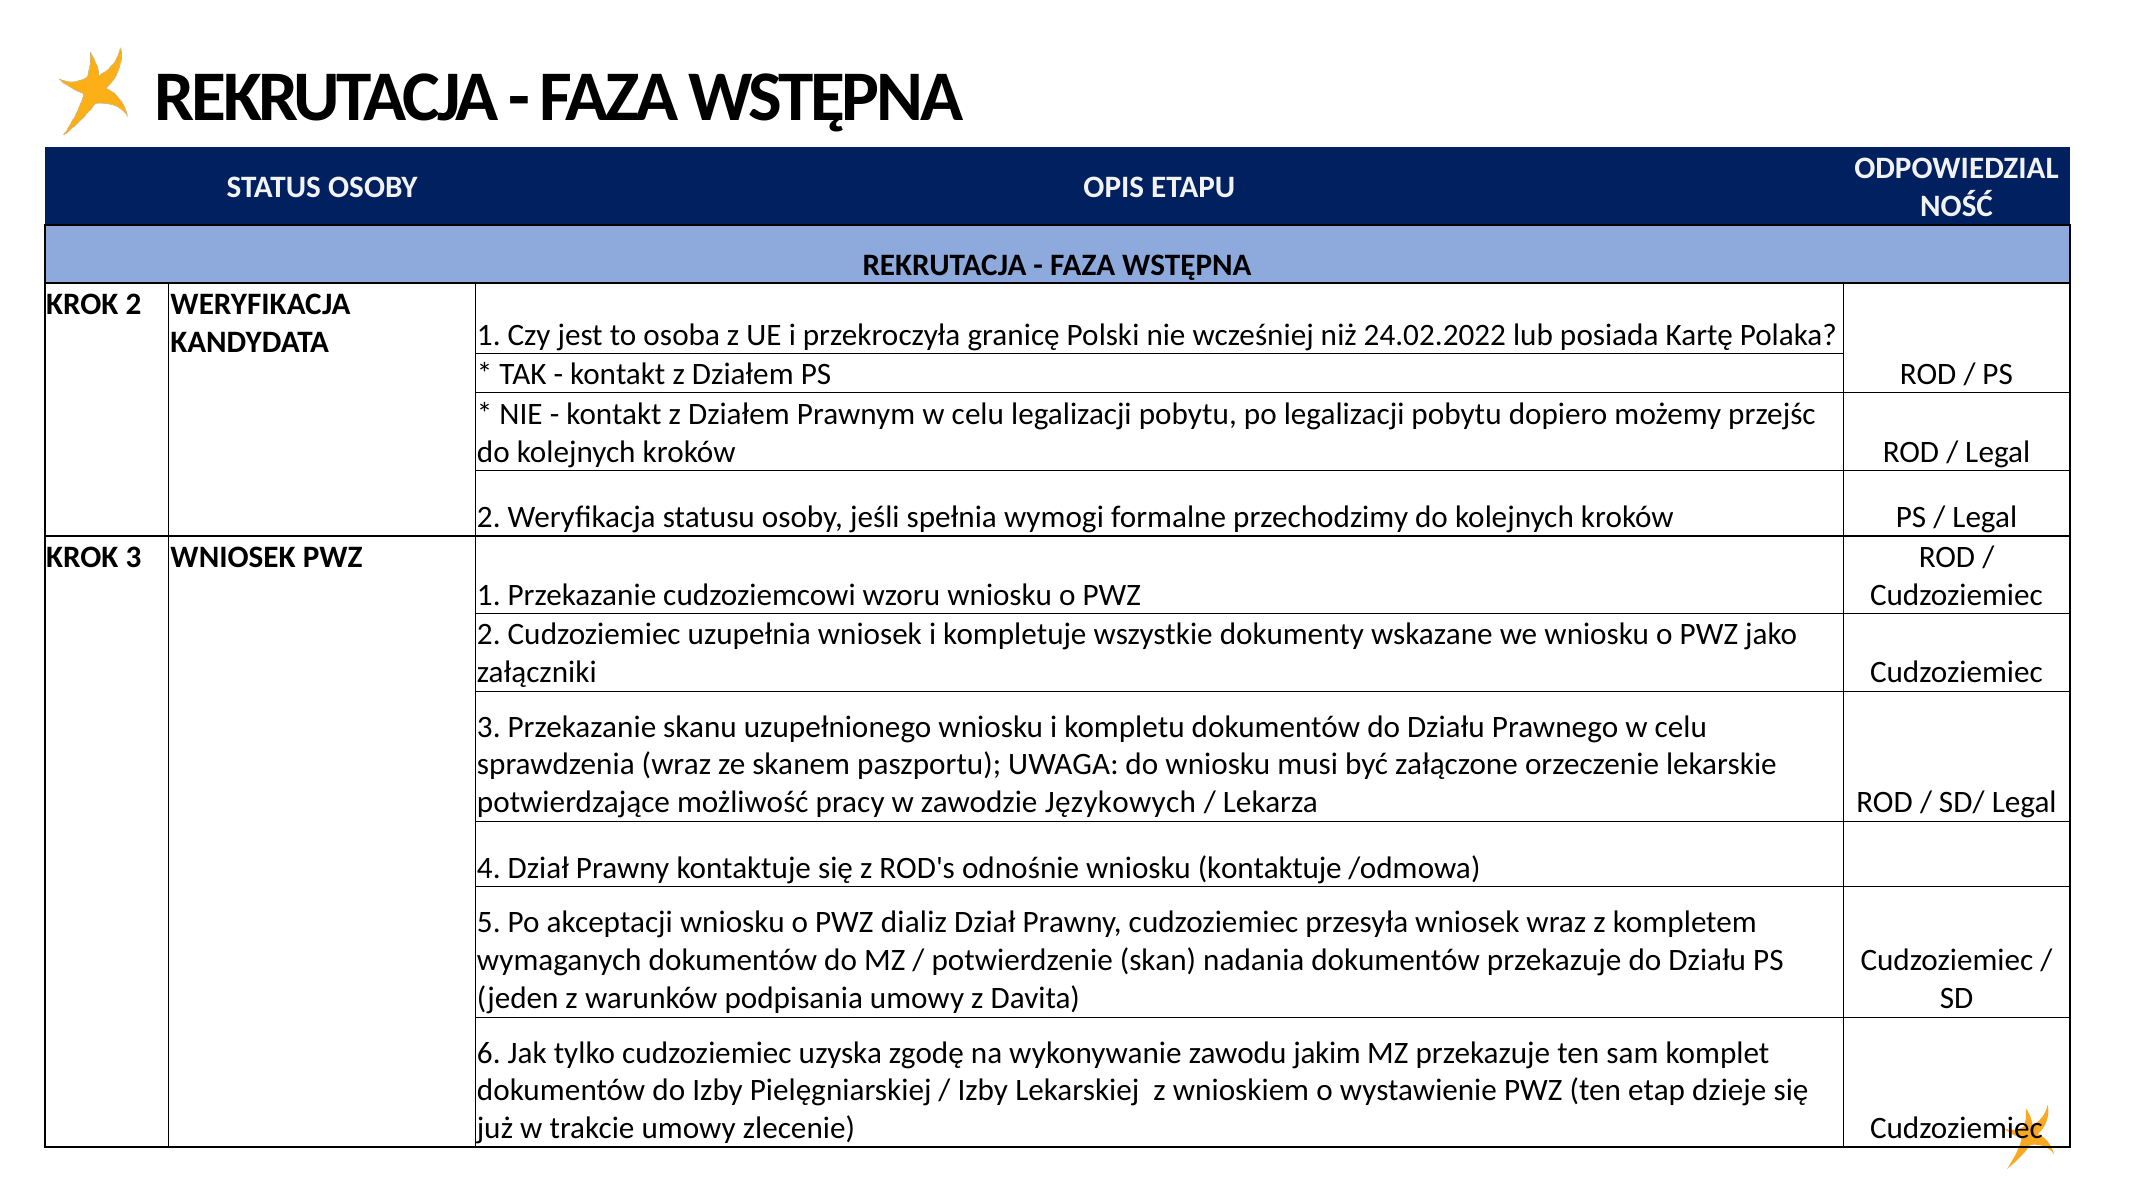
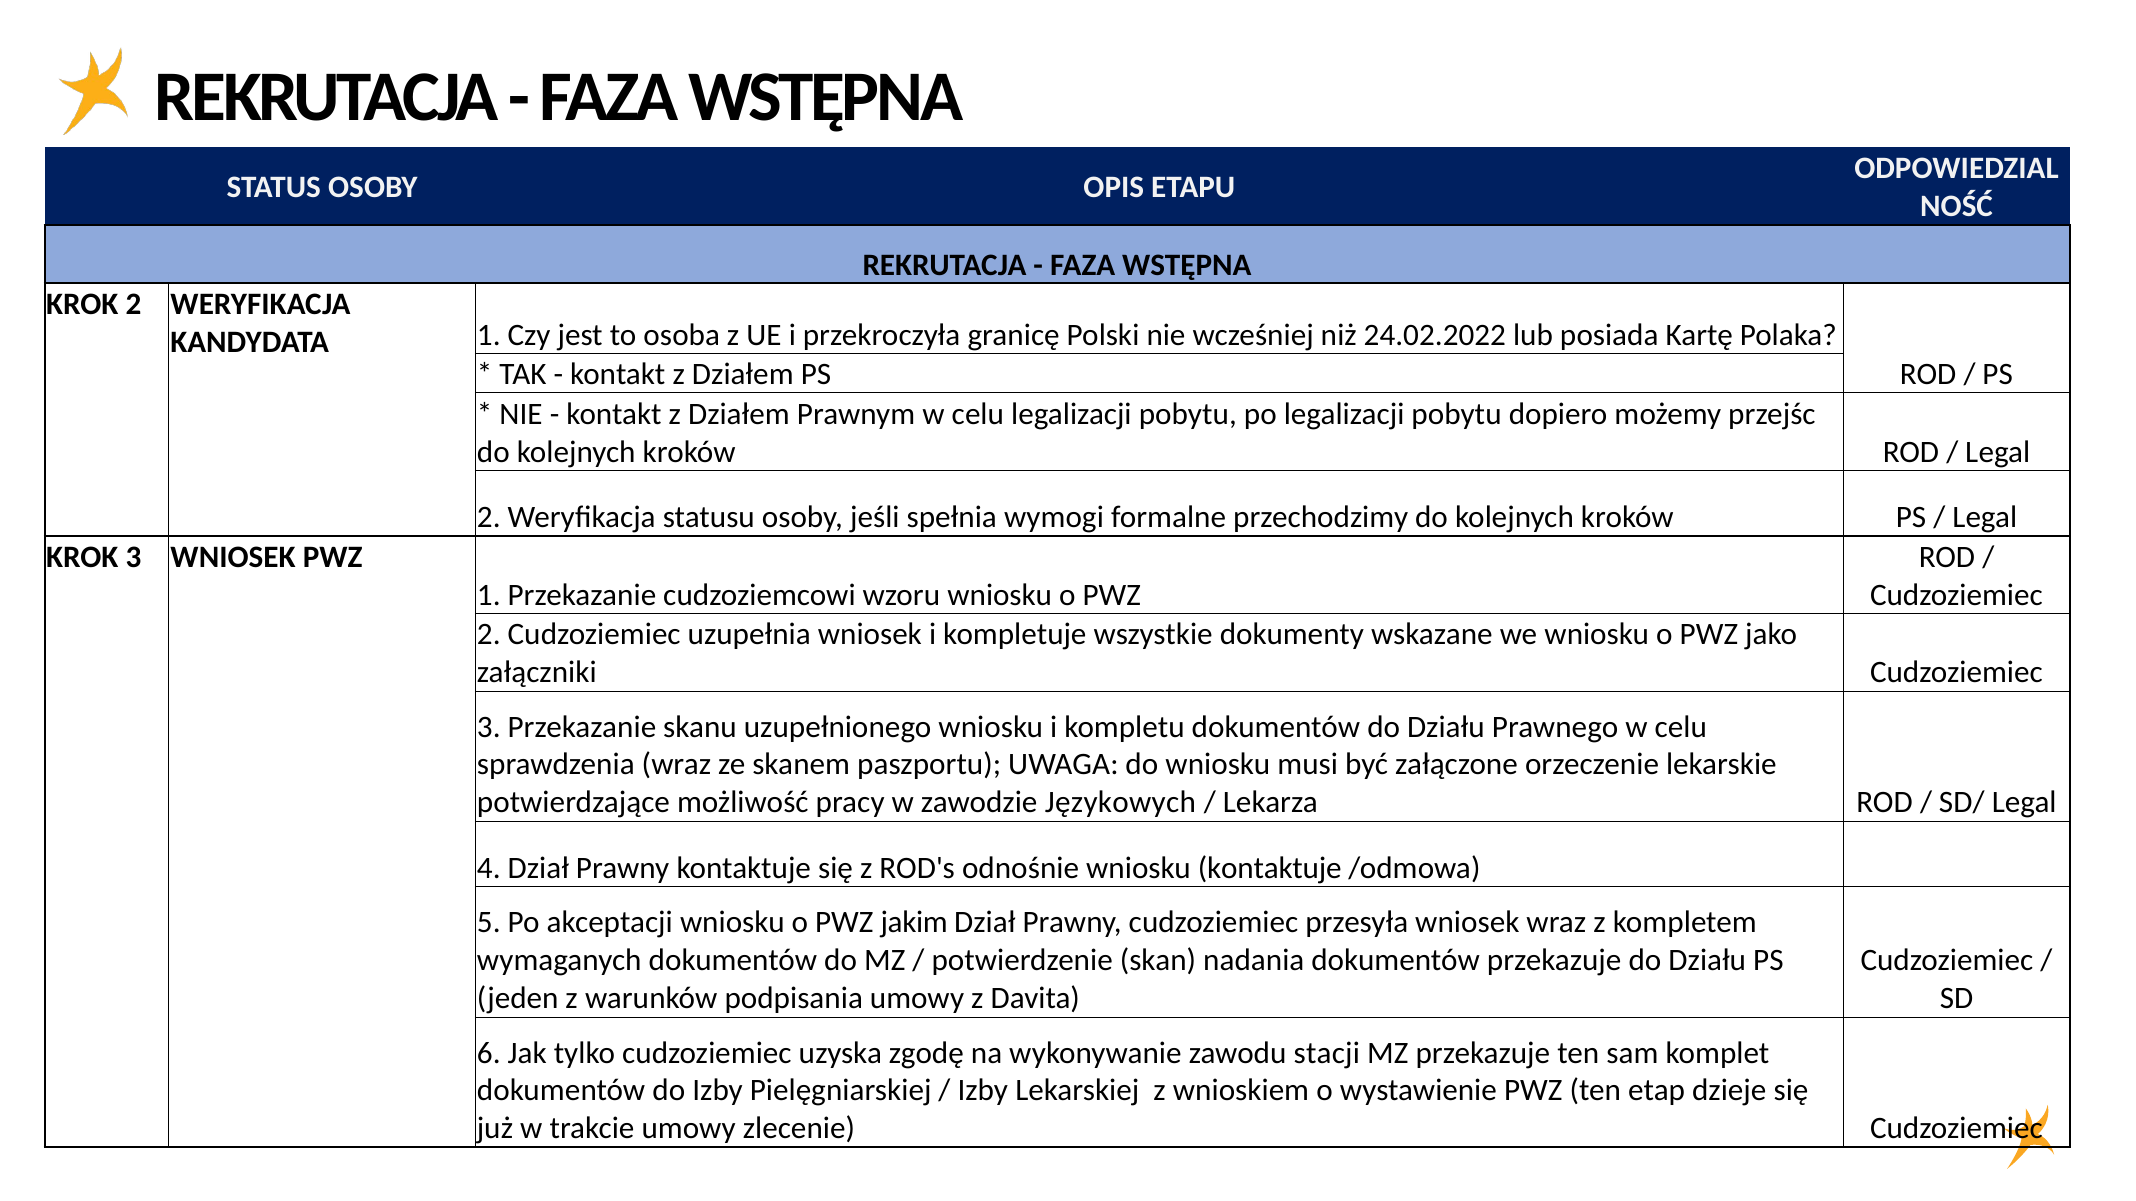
dializ: dializ -> jakim (914, 923)
jakim: jakim -> stacji (1327, 1053)
